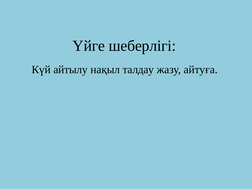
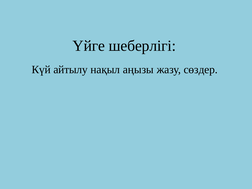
талдау: талдау -> аңызы (138, 70)
айтуға: айтуға -> сөздер (201, 70)
